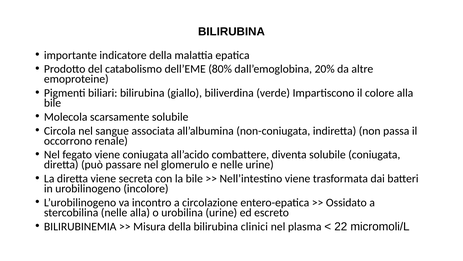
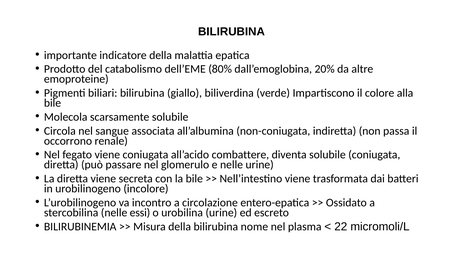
nelle alla: alla -> essi (140, 212)
clinici: clinici -> nome (254, 226)
